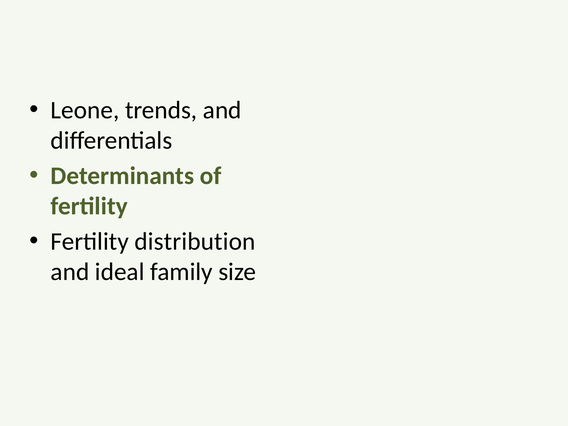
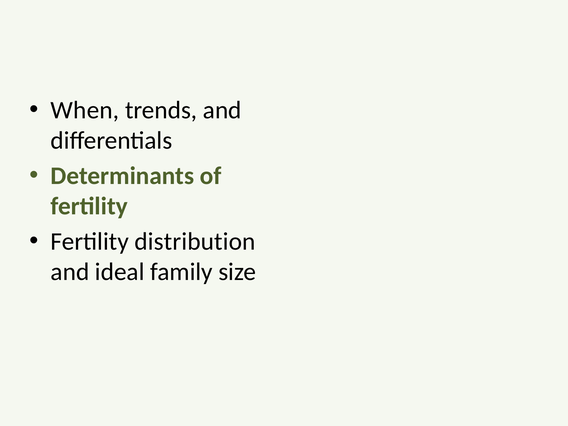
Leone: Leone -> When (85, 110)
